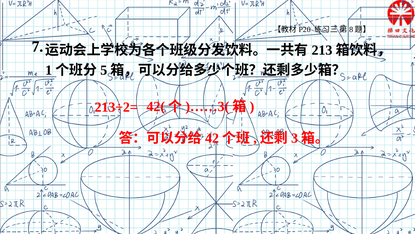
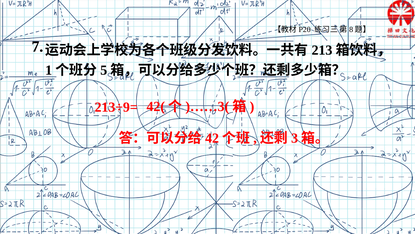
213÷2=: 213÷2= -> 213÷9= (116, 107)
